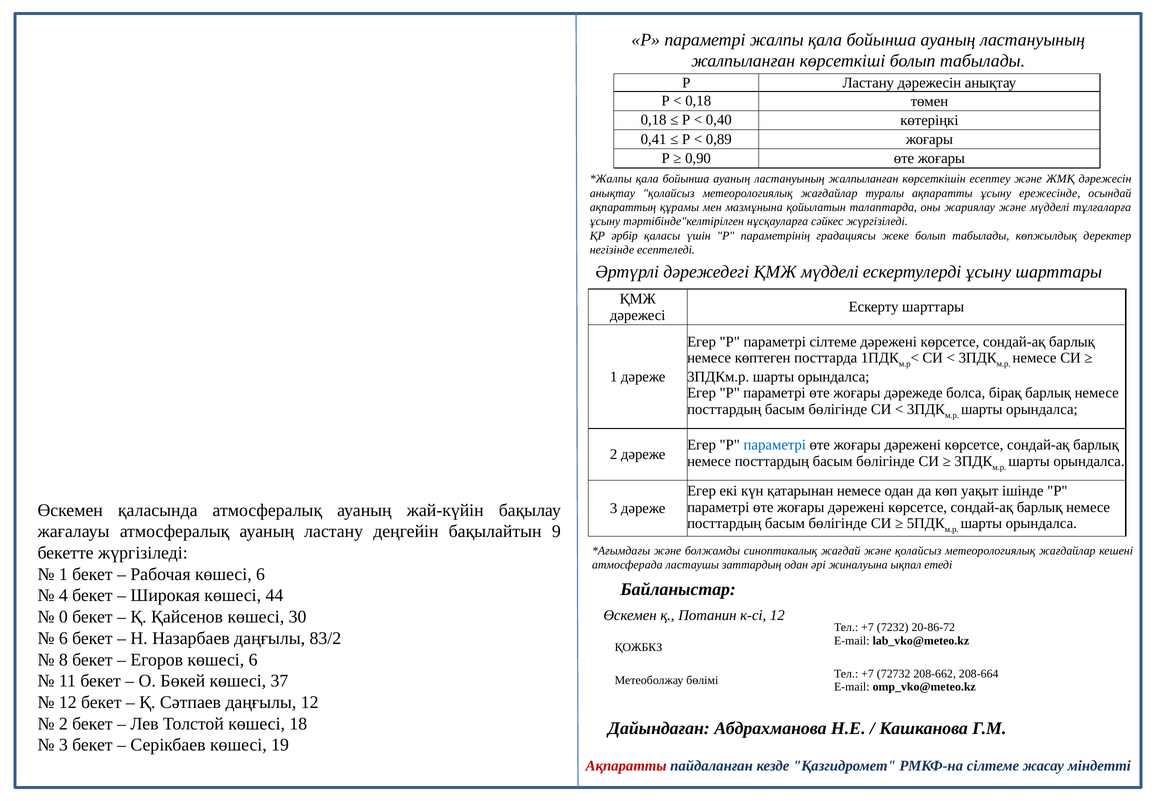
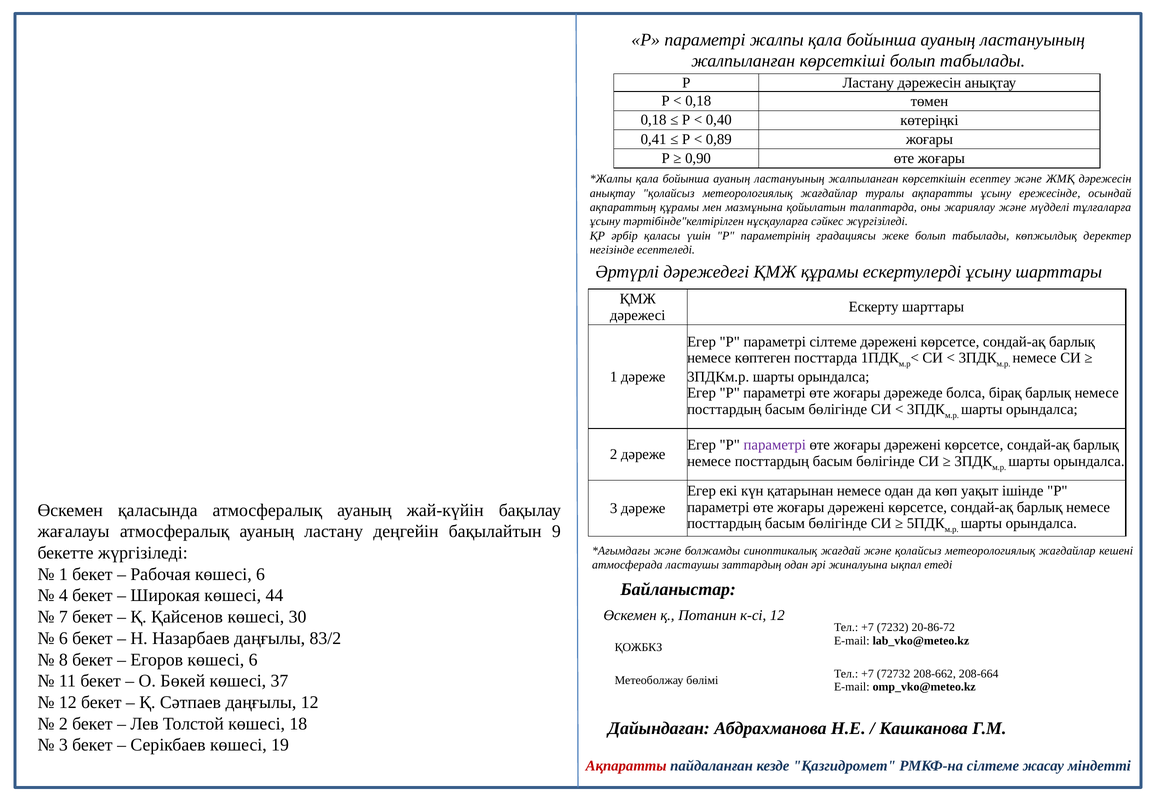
ҚМЖ мүдделі: мүдделі -> құрамы (830, 271)
параметрі colour: blue -> purple (775, 445)
0: 0 -> 7 (63, 616)
